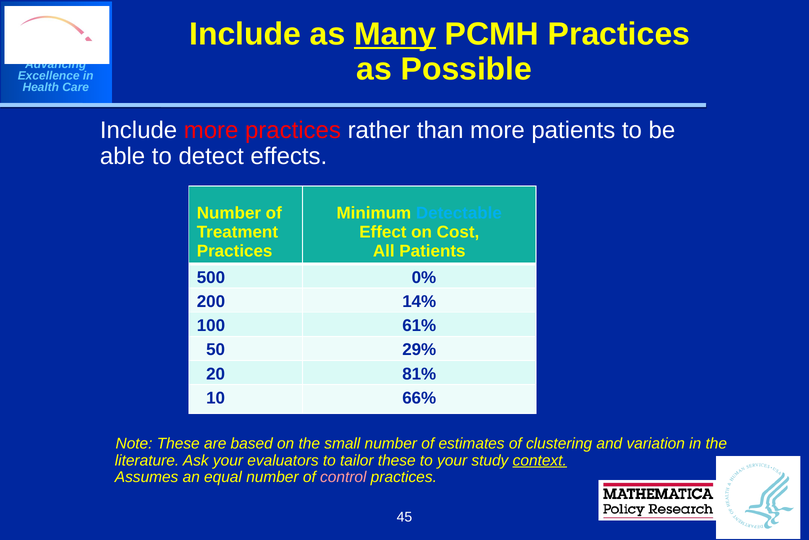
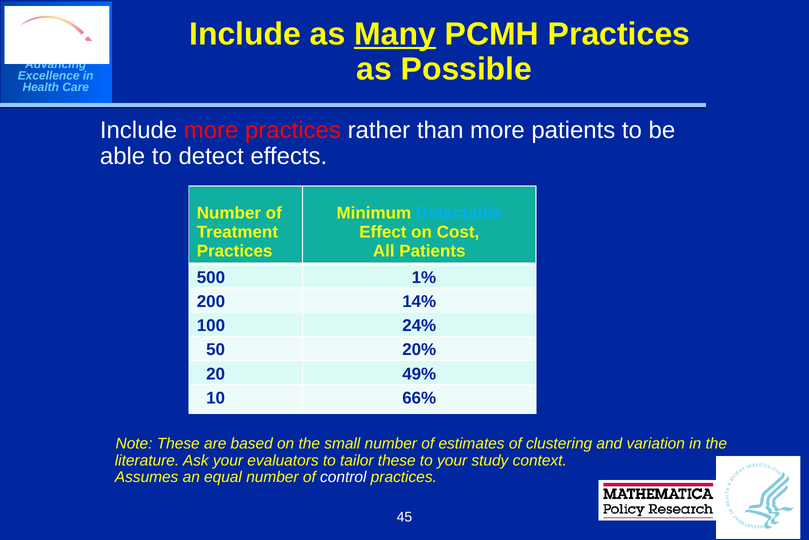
0%: 0% -> 1% (424, 277)
61%: 61% -> 24% (419, 325)
29%: 29% -> 20% (419, 349)
81%: 81% -> 49% (419, 373)
context underline: present -> none (540, 460)
control colour: pink -> white (343, 477)
